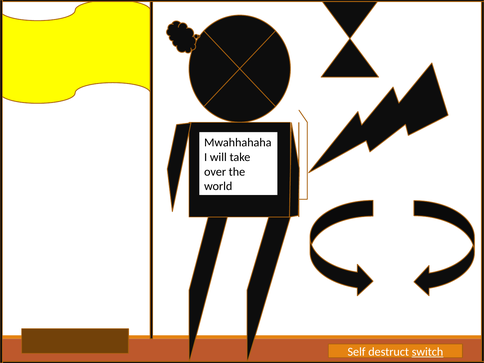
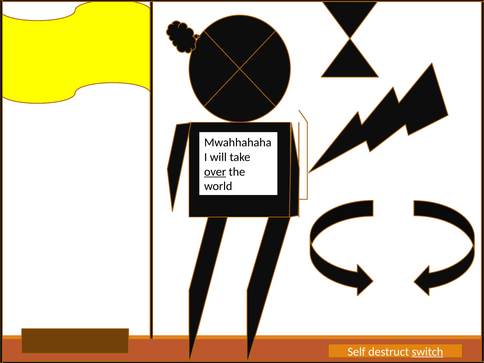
over underline: none -> present (215, 172)
